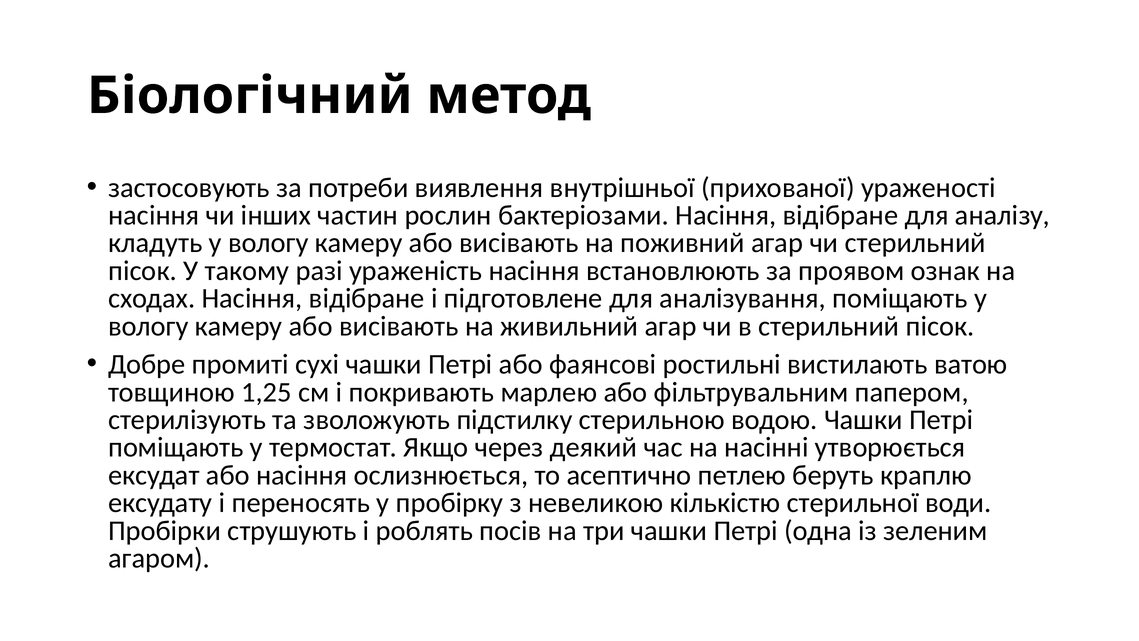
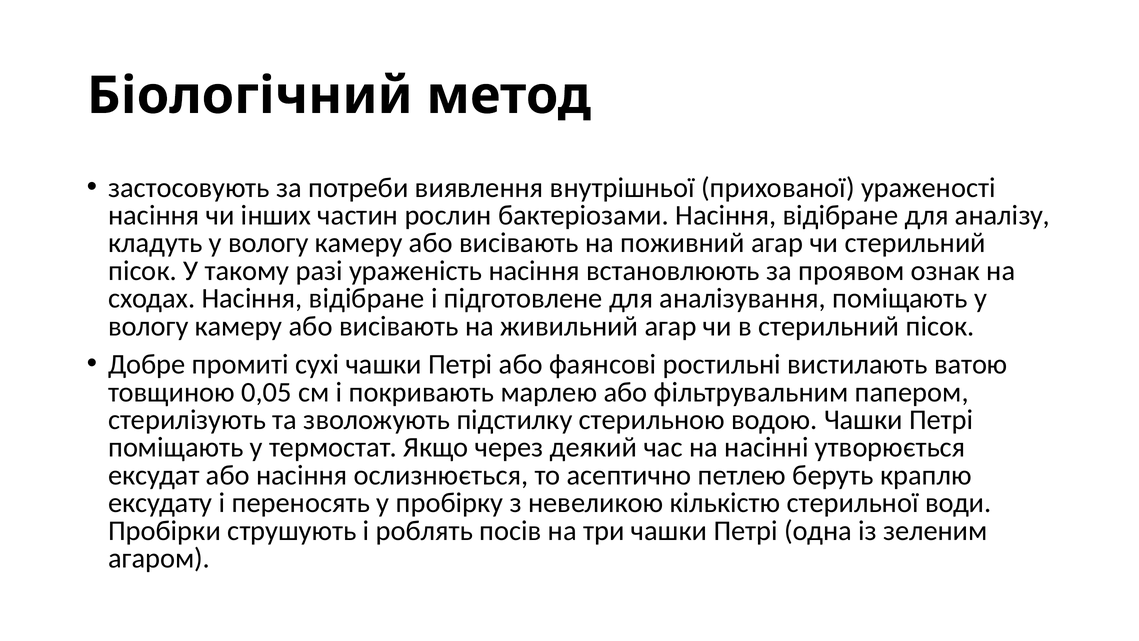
1,25: 1,25 -> 0,05 (266, 392)
